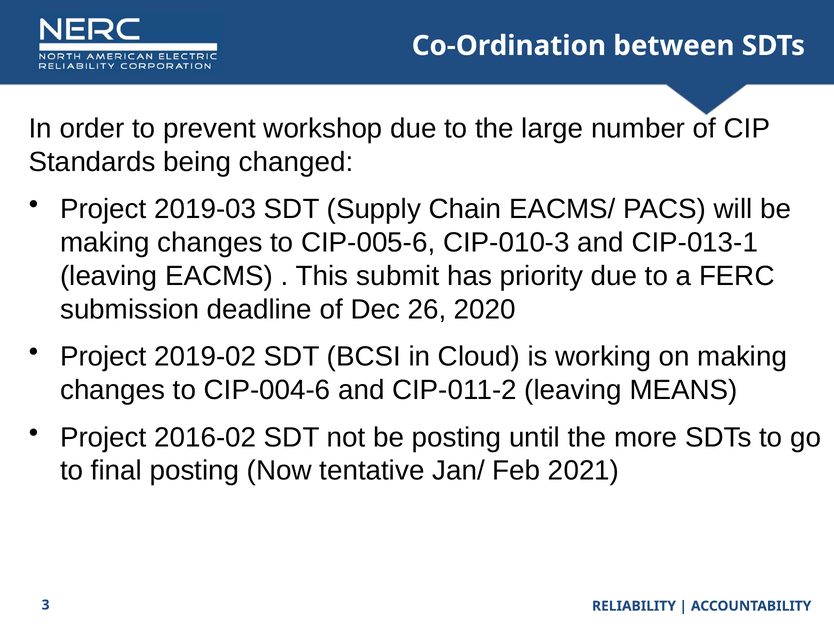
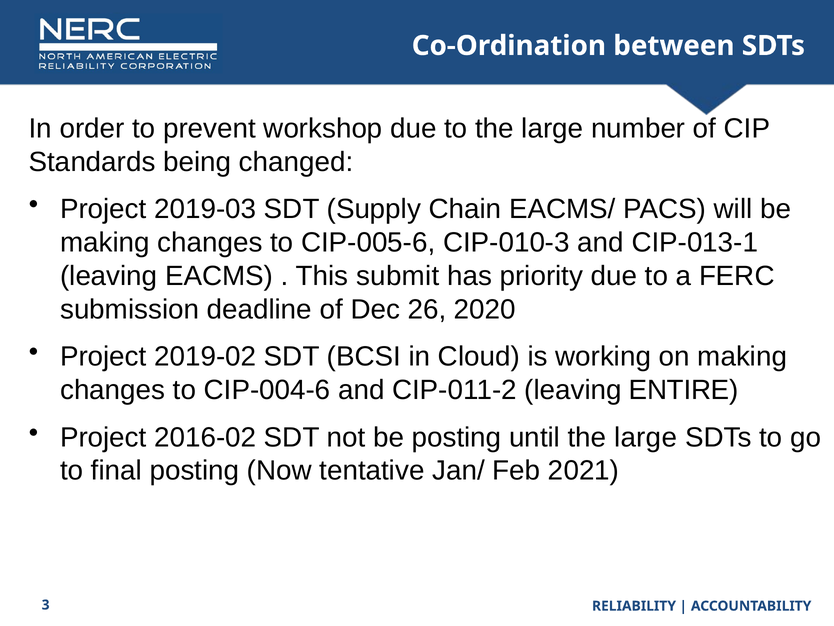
MEANS: MEANS -> ENTIRE (684, 390)
until the more: more -> large (646, 437)
